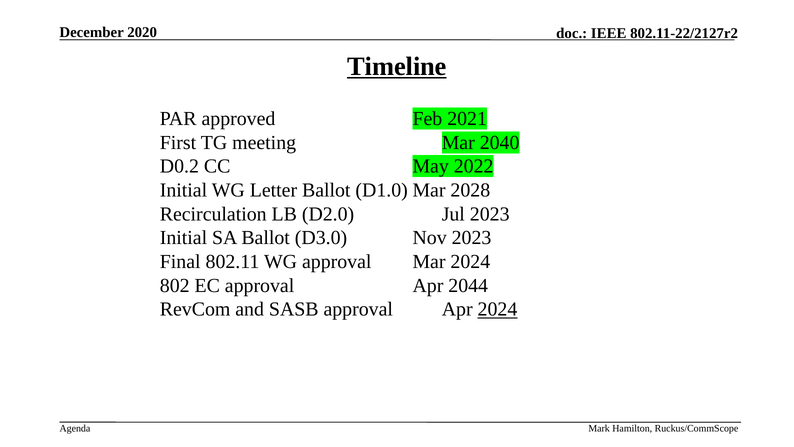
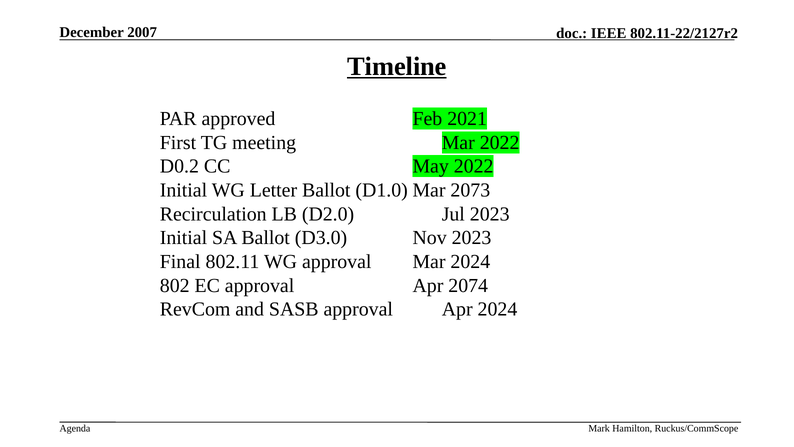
2020: 2020 -> 2007 (142, 33)
Mar 2040: 2040 -> 2022 (500, 142)
2028: 2028 -> 2073 (470, 190)
2044: 2044 -> 2074 (468, 285)
2024 underline: present -> none (497, 309)
